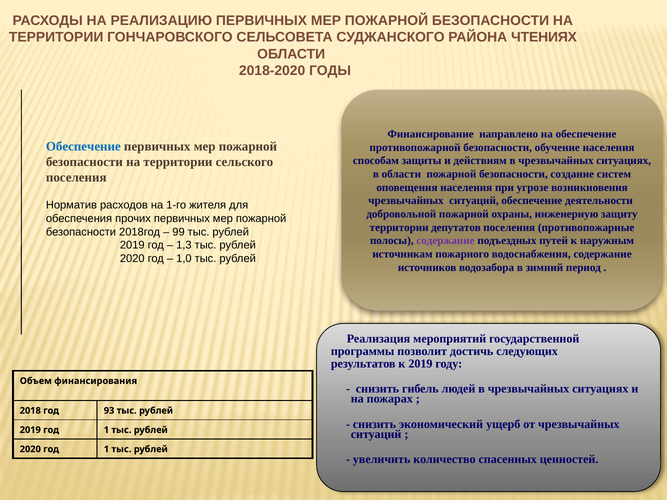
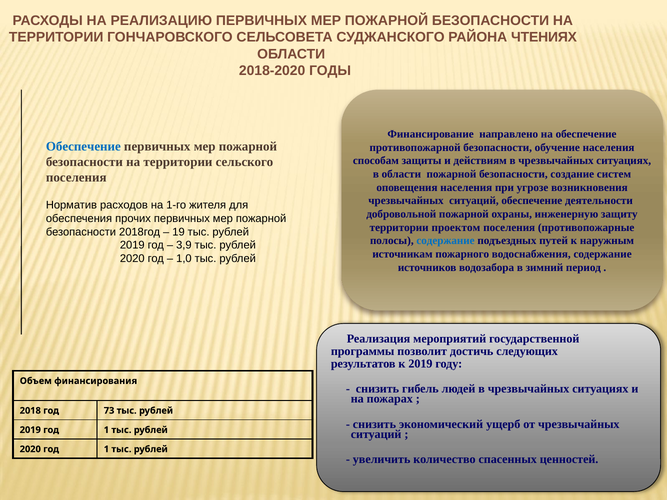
депутатов: депутатов -> проектом (456, 228)
99: 99 -> 19 (179, 232)
содержание colour: purple -> blue (446, 241)
1,3: 1,3 -> 3,9 (184, 245)
93: 93 -> 73 (109, 411)
